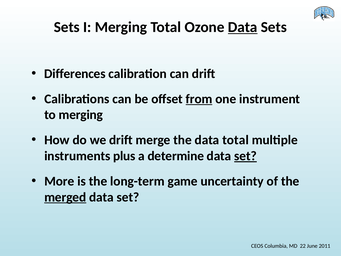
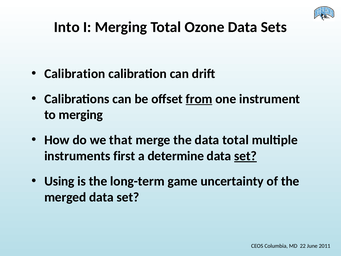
Sets: Sets -> Into (67, 27)
Data underline: present -> none (243, 27)
Differences: Differences -> Calibration (75, 74)
we drift: drift -> that (121, 140)
plus: plus -> first (124, 156)
More: More -> Using (59, 181)
merged underline: present -> none (65, 197)
